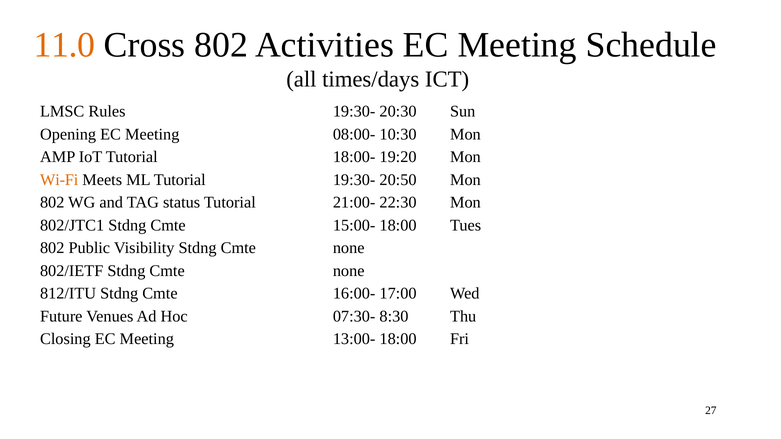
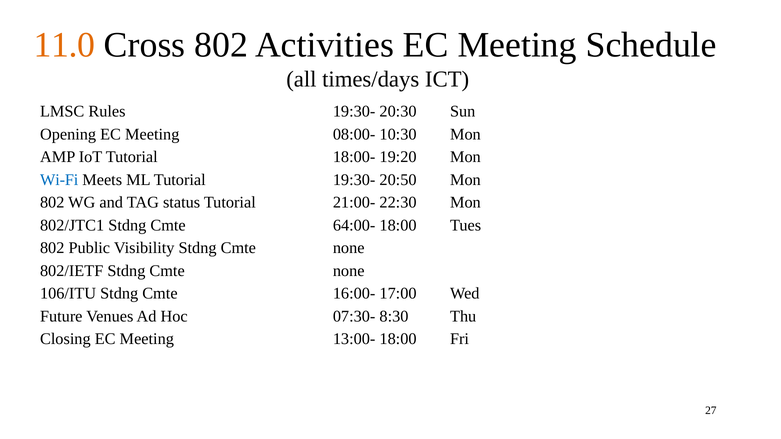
Wi-Fi colour: orange -> blue (59, 180)
15:00-: 15:00- -> 64:00- (354, 225)
812/ITU: 812/ITU -> 106/ITU (68, 294)
